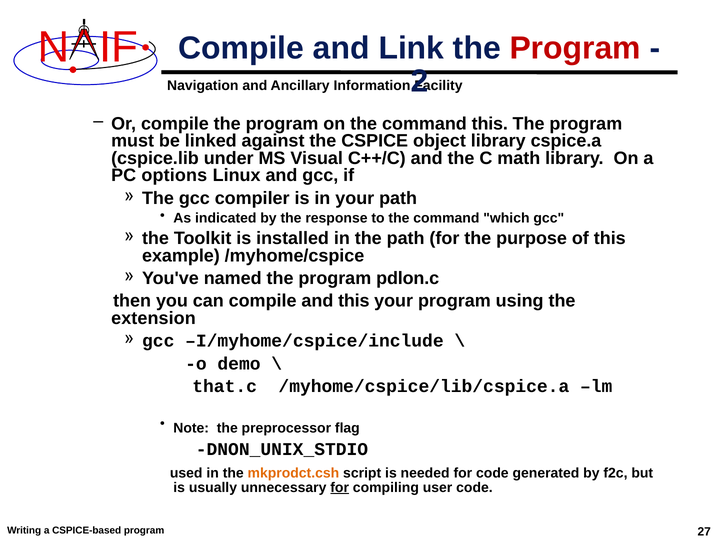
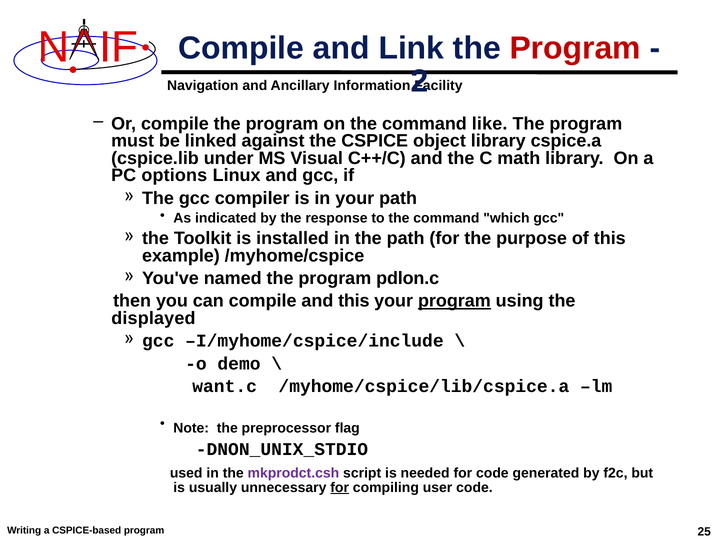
command this: this -> like (490, 124)
program underline: none -> present (454, 301)
extension: extension -> displayed (153, 318)
that.c: that.c -> want.c (225, 386)
mkprodct.csh colour: orange -> purple (293, 473)
27: 27 -> 25 (704, 531)
